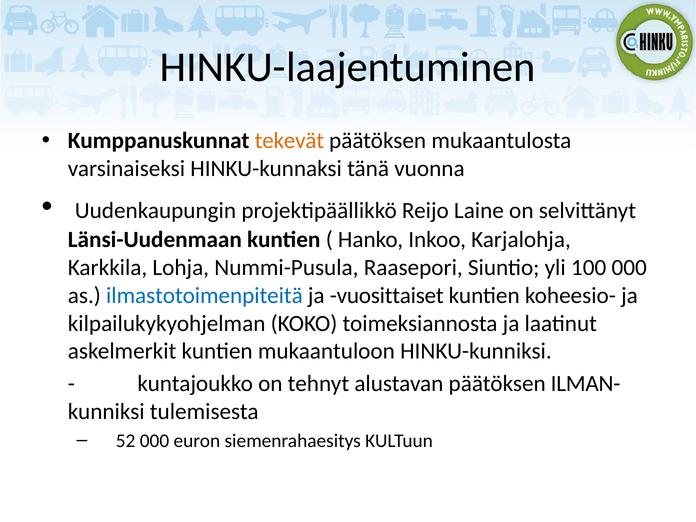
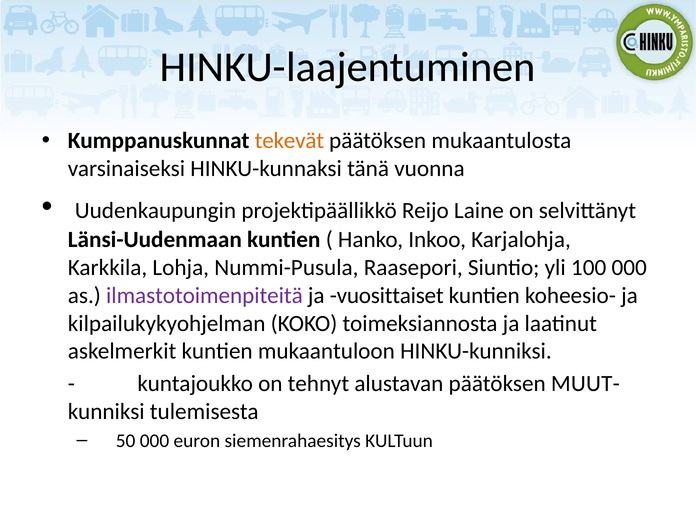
ilmastotoimenpiteitä colour: blue -> purple (204, 296)
ILMAN-: ILMAN- -> MUUT- (585, 384)
52: 52 -> 50 (126, 441)
